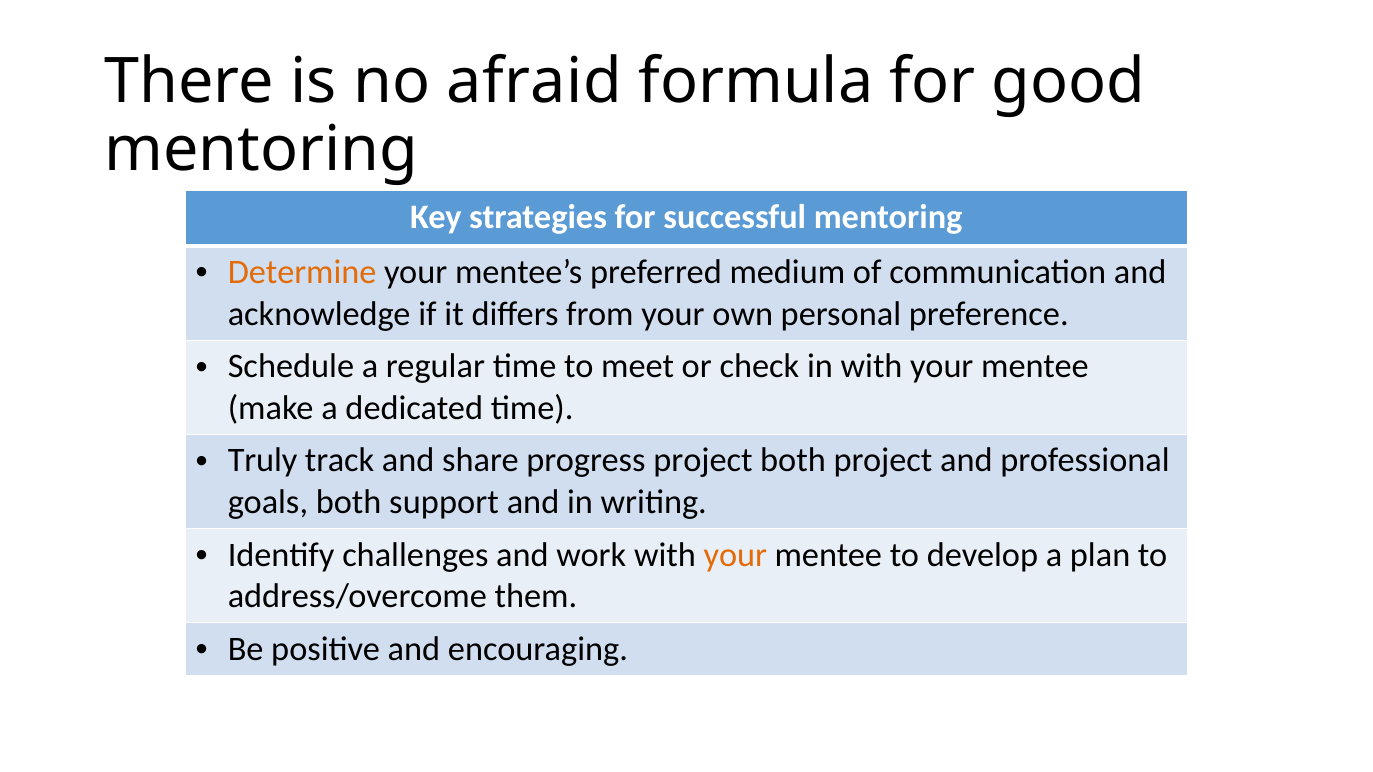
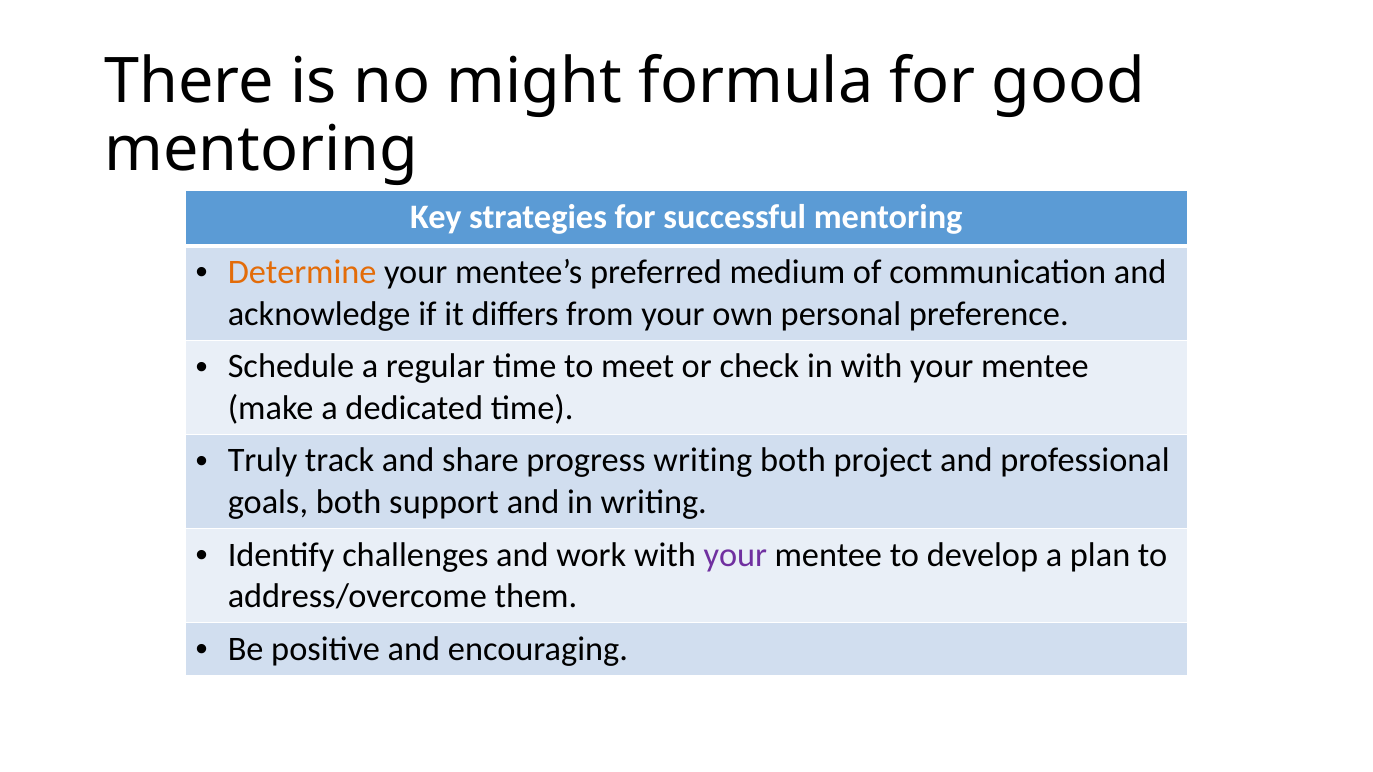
afraid: afraid -> might (534, 81)
progress project: project -> writing (703, 461)
your colour: orange -> purple (735, 555)
